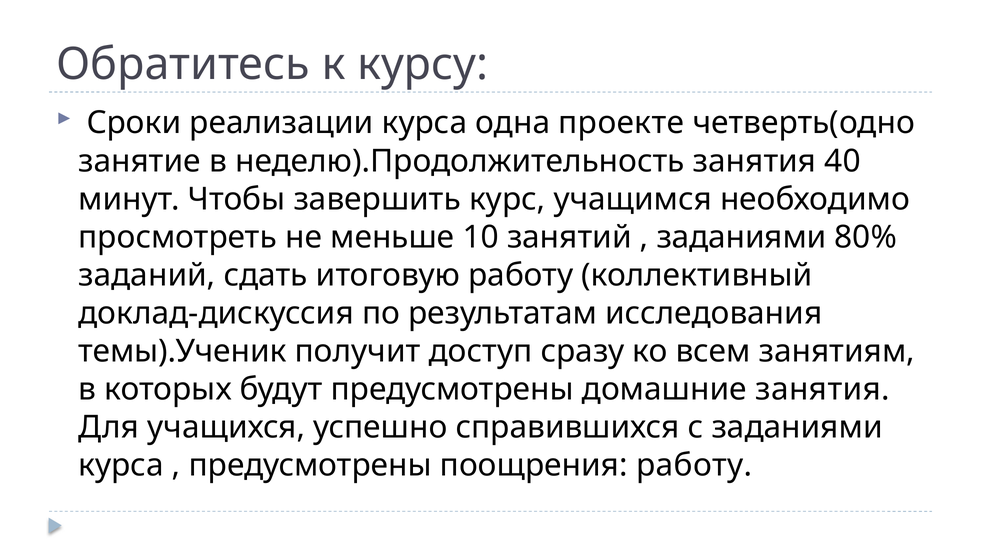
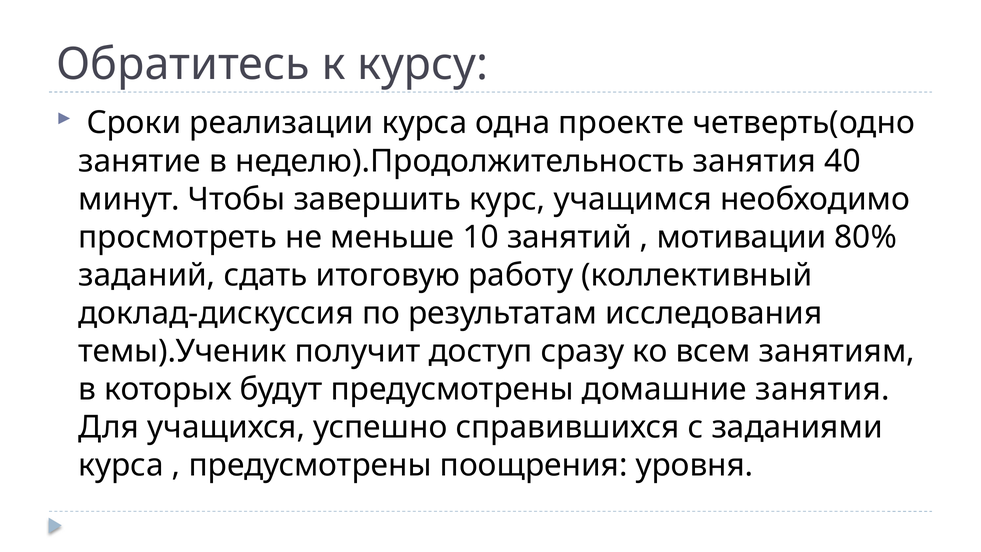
заданиями: заданиями -> мотивации (742, 237)
поощрения работу: работу -> уровня (694, 465)
